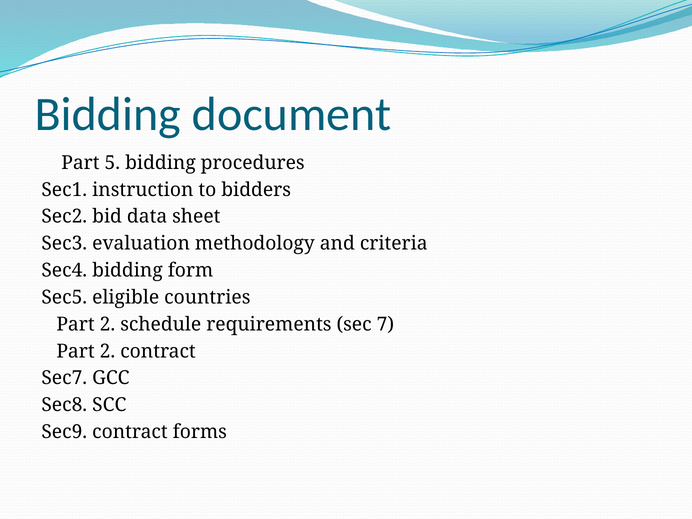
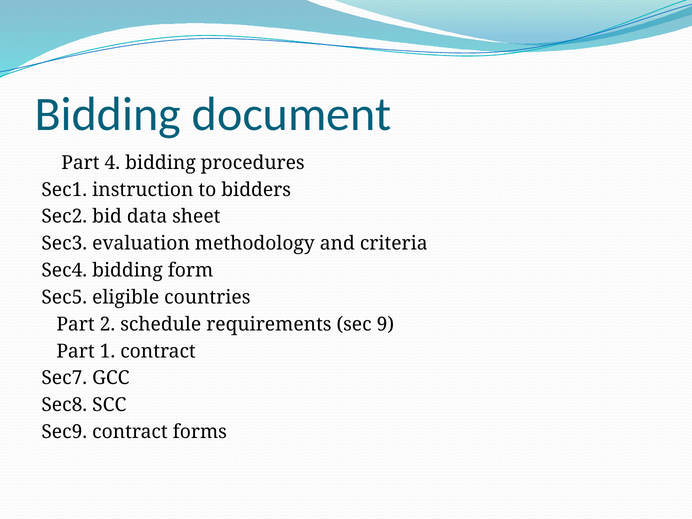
5: 5 -> 4 (112, 163)
7: 7 -> 9 (385, 324)
2: 2 -> 1 (107, 351)
